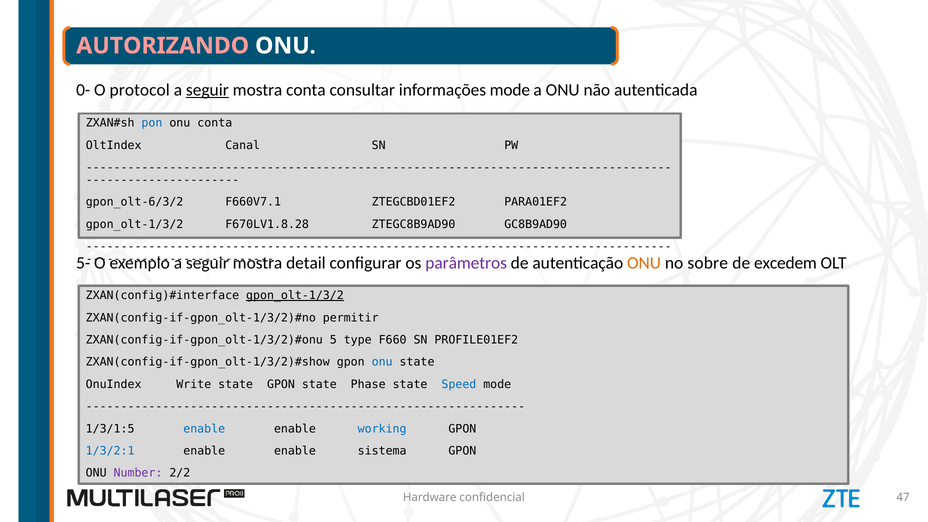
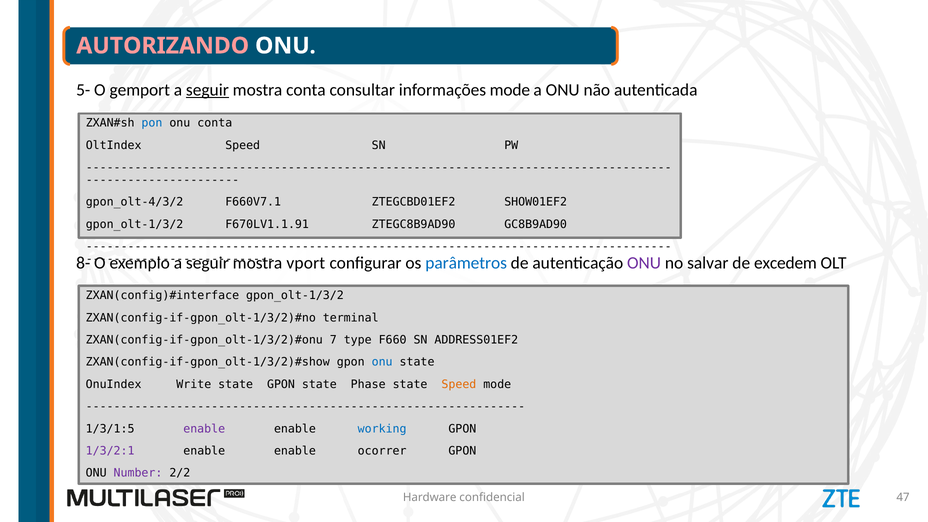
0-: 0- -> 5- (83, 90)
protocol: protocol -> gemport (140, 90)
OltIndex Canal: Canal -> Speed (243, 145)
gpon_olt-6/3/2: gpon_olt-6/3/2 -> gpon_olt-4/3/2 (135, 202)
PARA01EF2: PARA01EF2 -> SHOW01EF2 (536, 202)
F670LV1.8.28: F670LV1.8.28 -> F670LV1.1.91 (267, 224)
5-: 5- -> 8- (83, 263)
detail: detail -> vport (306, 263)
parâmetros colour: purple -> blue (466, 263)
ONU colour: orange -> purple (644, 263)
sobre: sobre -> salvar (708, 263)
gpon_olt-1/3/2 underline: present -> none (295, 296)
permitir: permitir -> terminal (351, 318)
5: 5 -> 7 (333, 340)
PROFILE01EF2: PROFILE01EF2 -> ADDRESS01EF2 (476, 340)
Speed colour: blue -> orange (459, 384)
enable colour: blue -> purple (204, 429)
1/3/2:1 colour: blue -> purple (110, 451)
sistema: sistema -> ocorrer (382, 451)
